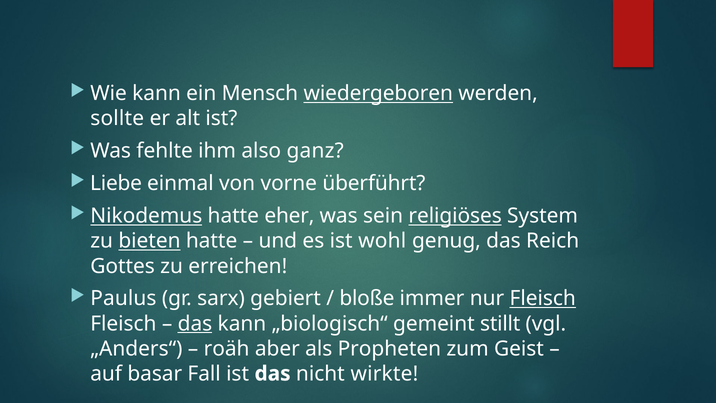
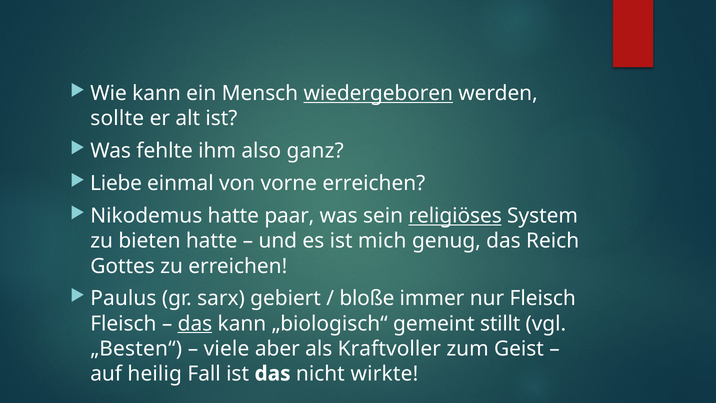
vorne überführt: überführt -> erreichen (374, 183)
Nikodemus underline: present -> none (146, 216)
eher: eher -> paar (289, 216)
bieten underline: present -> none (149, 241)
wohl: wohl -> mich (382, 241)
Fleisch underline: present -> none (543, 298)
„Anders“: „Anders“ -> „Besten“ (136, 348)
roäh: roäh -> viele (226, 348)
Propheten: Propheten -> Kraftvoller (389, 348)
basar: basar -> heilig (155, 373)
